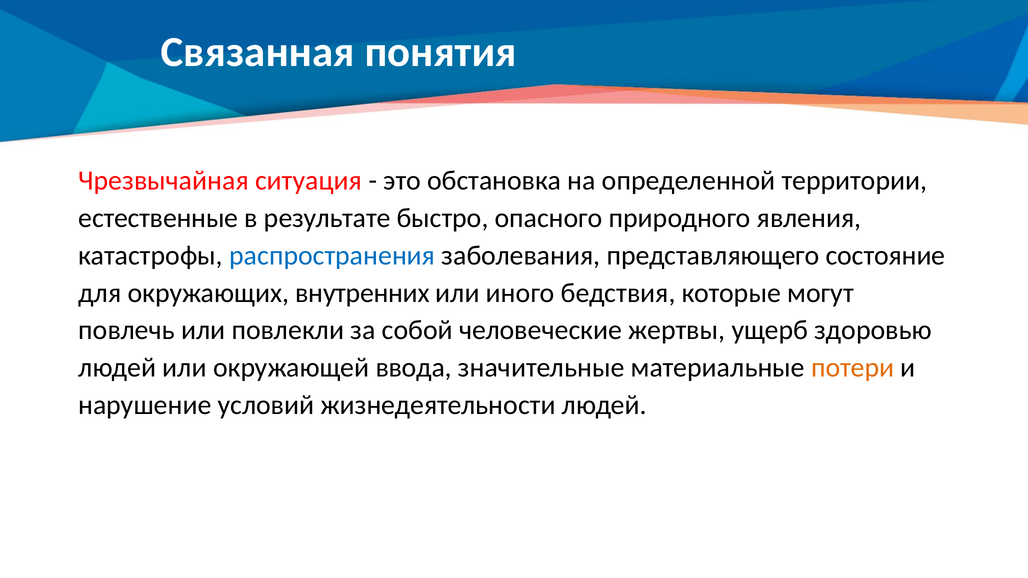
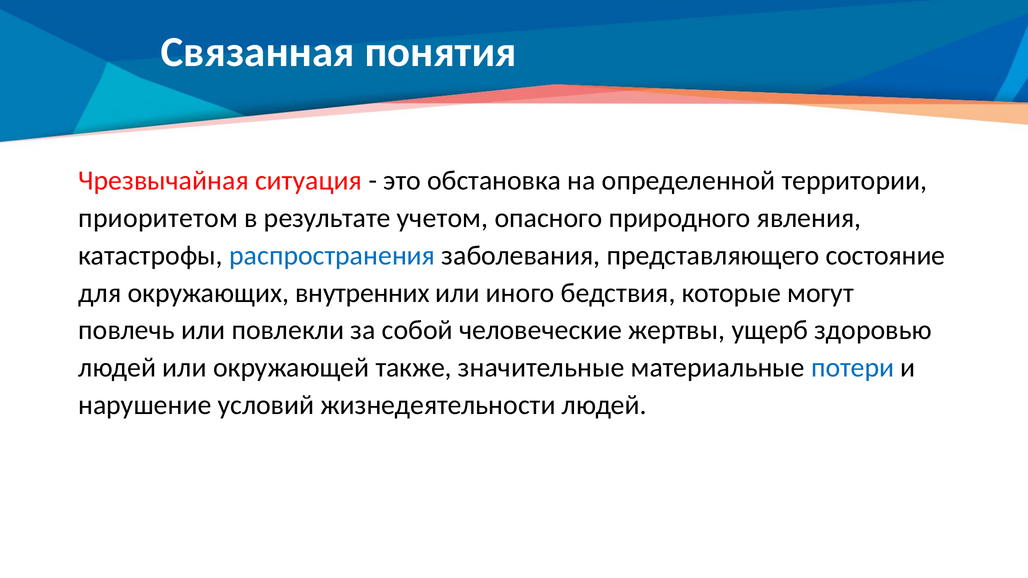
естественные: естественные -> приоритетом (158, 218)
быстро: быстро -> учетом (442, 218)
ввода: ввода -> также (414, 368)
потери colour: orange -> blue (853, 368)
